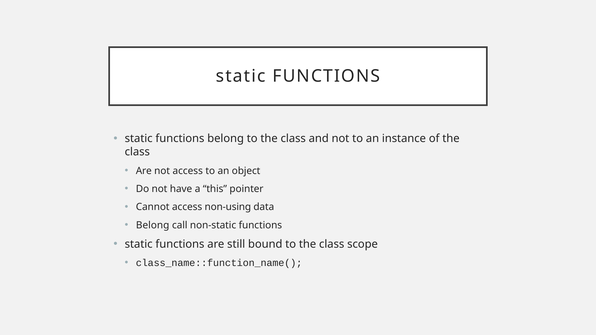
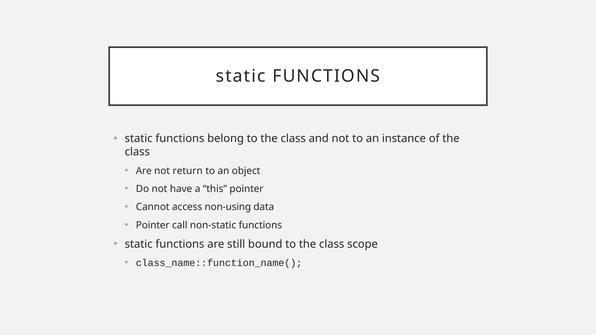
not access: access -> return (188, 171)
Belong: Belong -> Pointer (153, 225)
